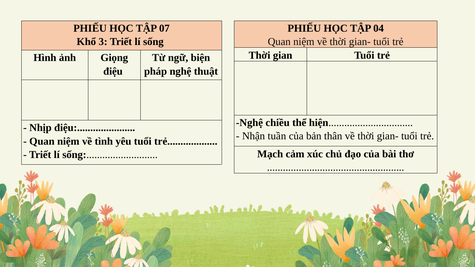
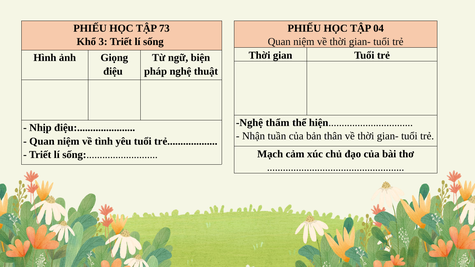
07: 07 -> 73 (164, 28)
chiều: chiều -> thẩm (278, 123)
